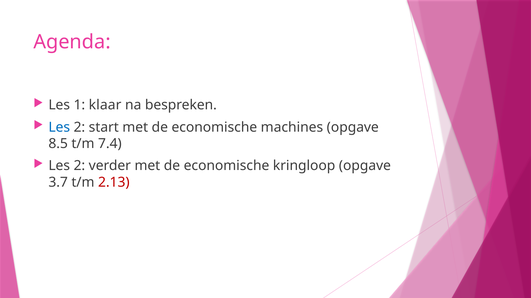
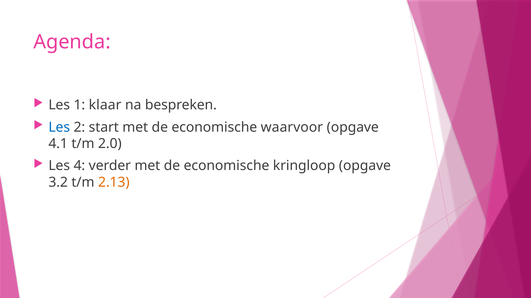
machines: machines -> waarvoor (292, 127)
8.5: 8.5 -> 4.1 (58, 144)
7.4: 7.4 -> 2.0 (110, 144)
2: 2 -> 4 (79, 166)
3.7: 3.7 -> 3.2 (58, 183)
2.13 colour: red -> orange (114, 183)
